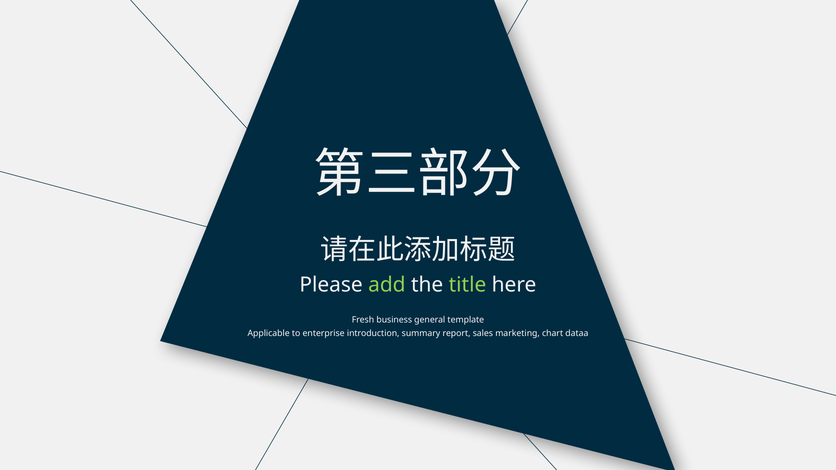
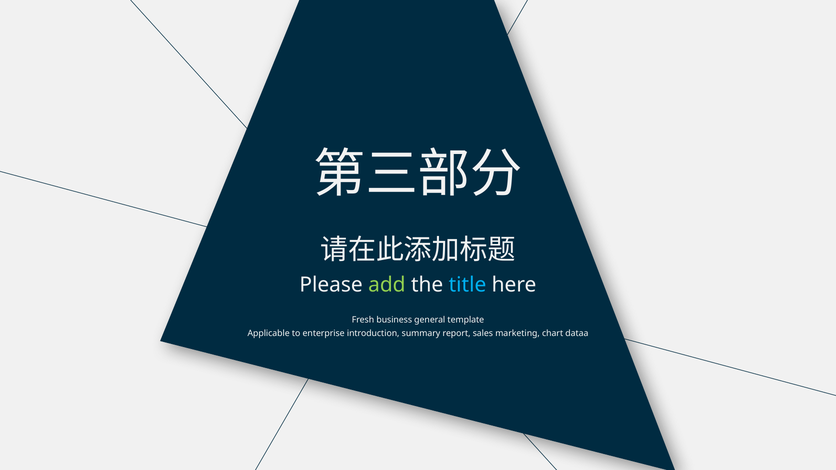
title colour: light green -> light blue (468, 285)
